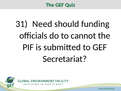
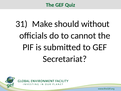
Need: Need -> Make (42, 24)
funding: funding -> without (95, 24)
